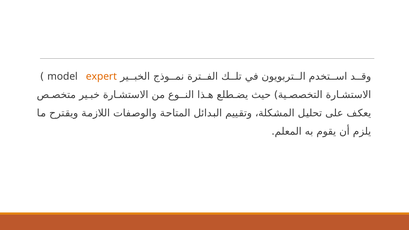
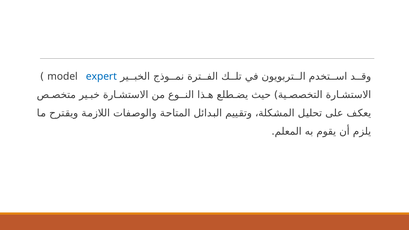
expert colour: orange -> blue (101, 76)
